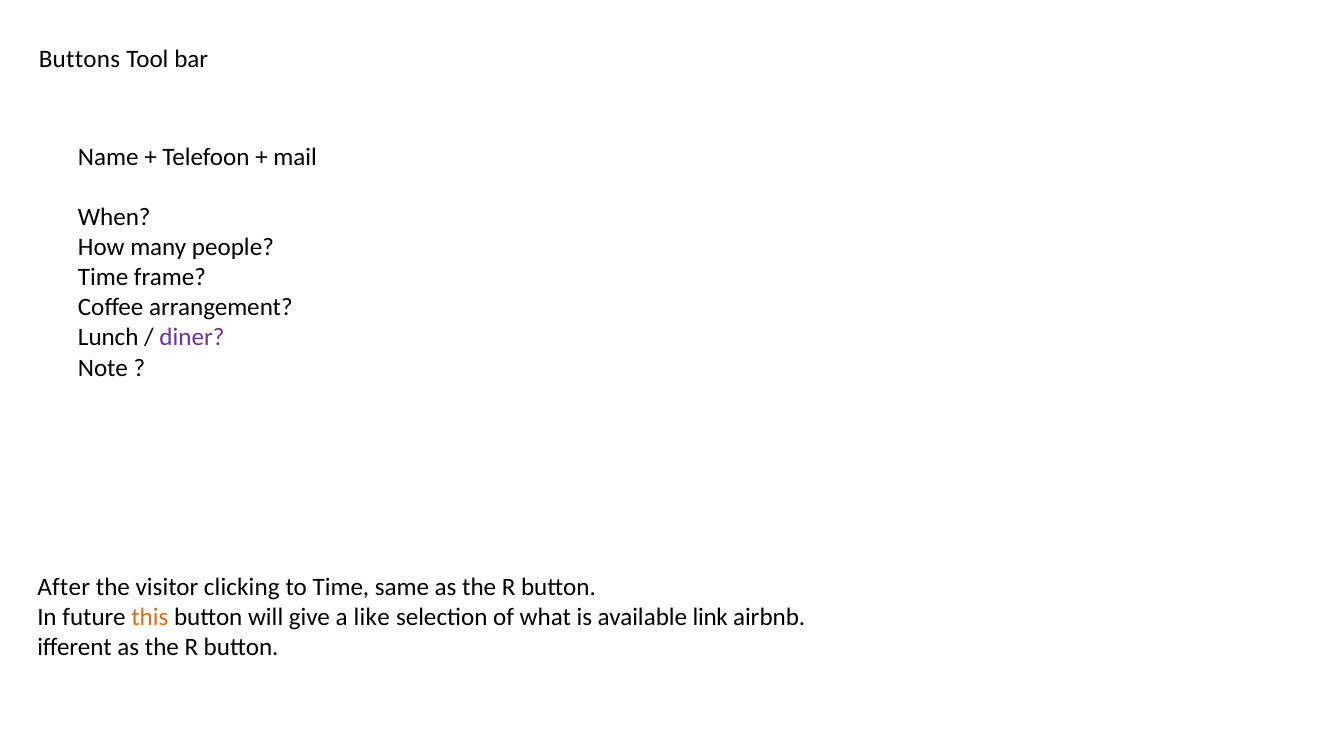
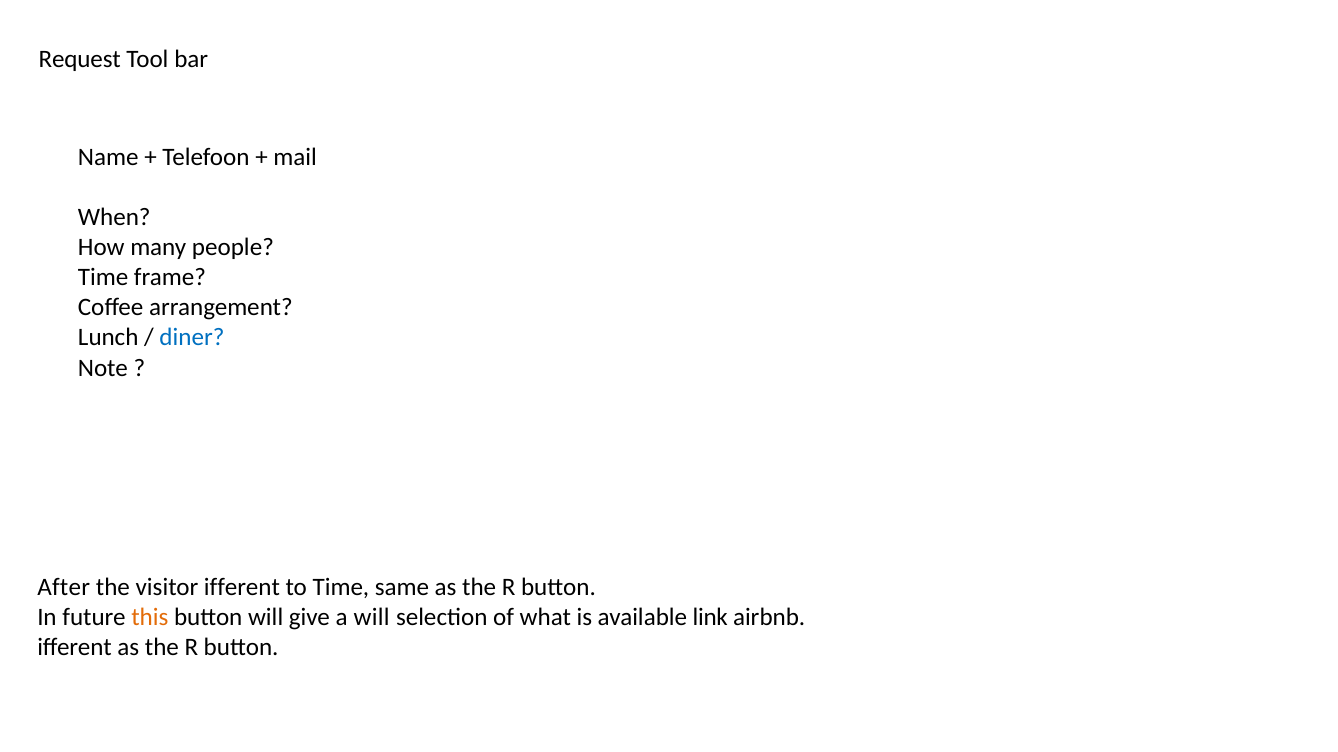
Buttons: Buttons -> Request (80, 60)
diner colour: purple -> blue (192, 338)
visitor clicking: clicking -> ifferent (242, 588)
a like: like -> will (372, 618)
